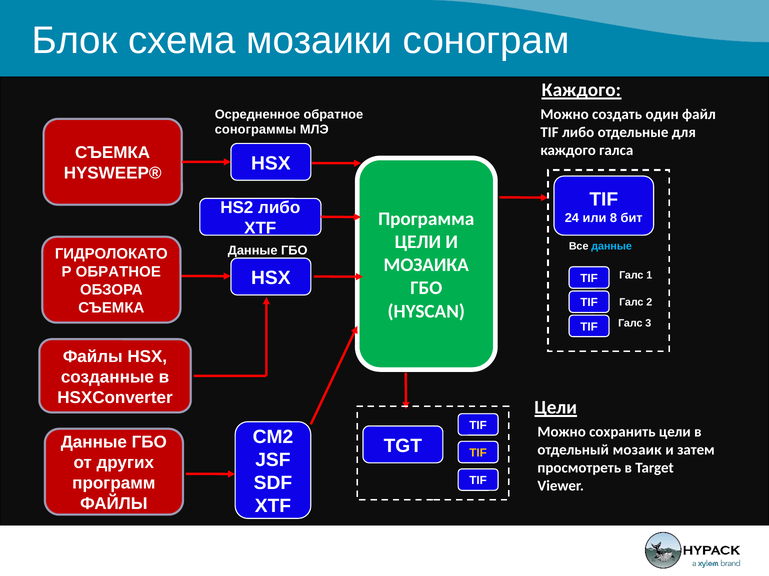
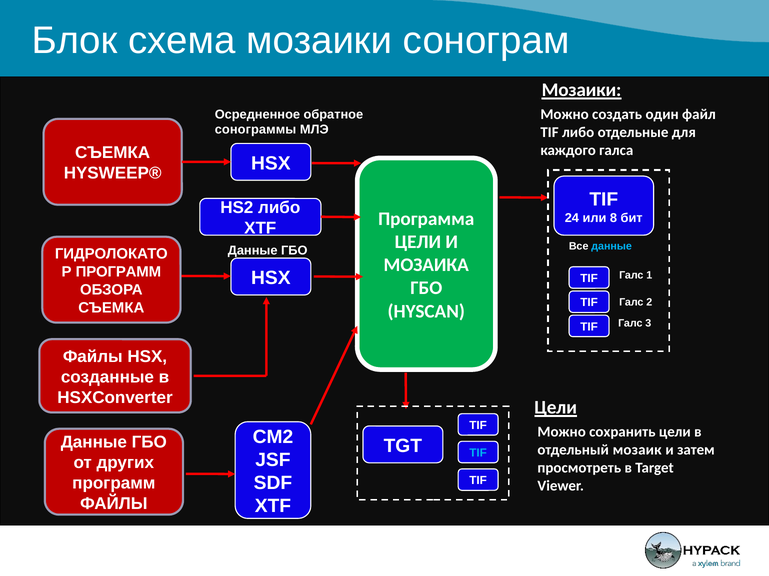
Каждого: Каждого -> Мозаики (582, 90)
ОБРАТНОЕ: ОБРАТНОЕ -> ПРОГРАММ (118, 272)
TIF colour: yellow -> light blue (478, 453)
